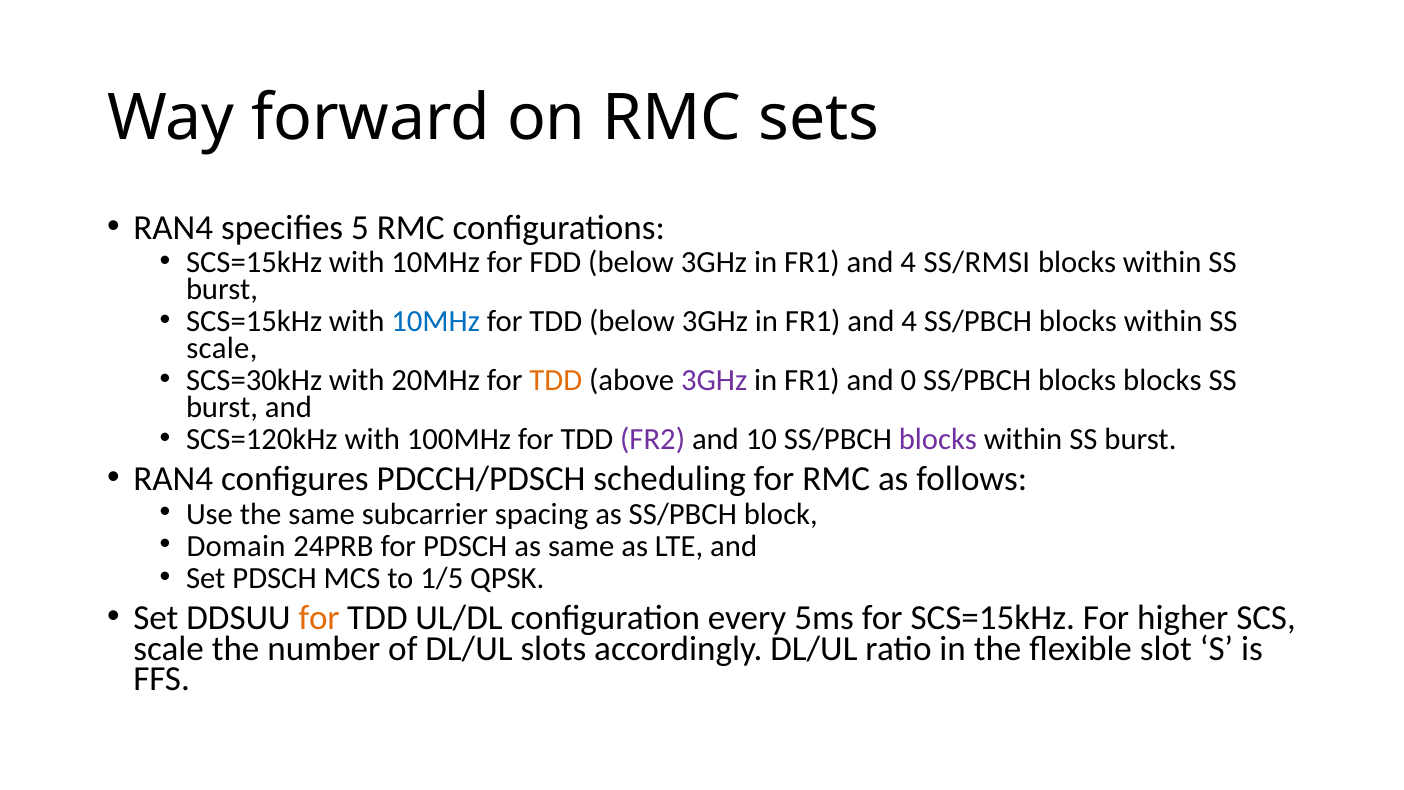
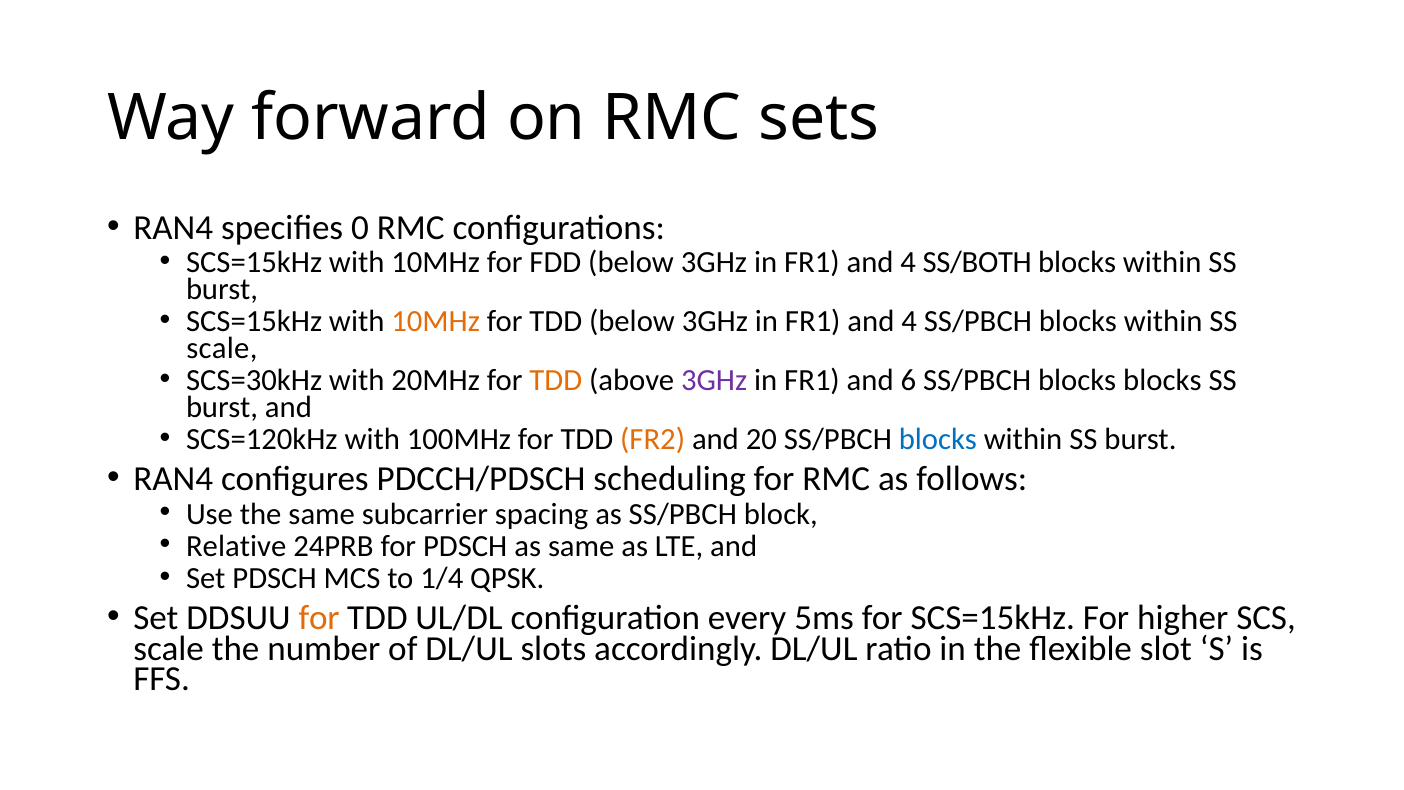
5: 5 -> 0 (360, 228)
SS/RMSI: SS/RMSI -> SS/BOTH (977, 263)
10MHz colour: blue -> orange (436, 322)
0: 0 -> 6 (908, 380)
FR2 colour: purple -> orange (653, 439)
10: 10 -> 20 (761, 439)
blocks colour: purple -> blue (938, 439)
Domain: Domain -> Relative (236, 546)
1/5: 1/5 -> 1/4 (442, 578)
